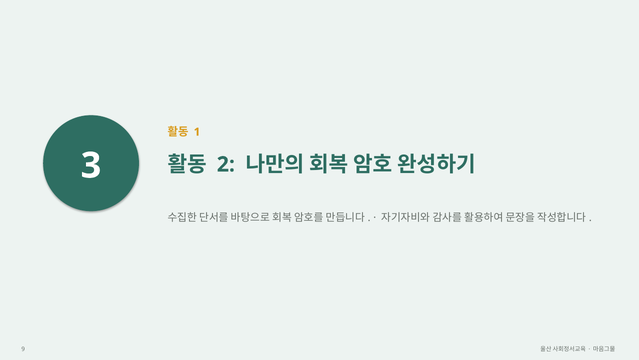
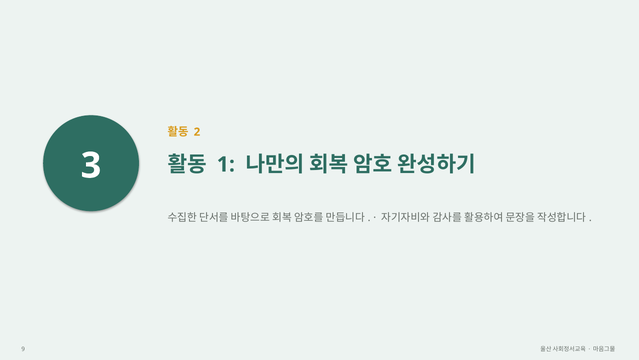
1: 1 -> 2 (197, 132)
2: 2 -> 1 (226, 164)
